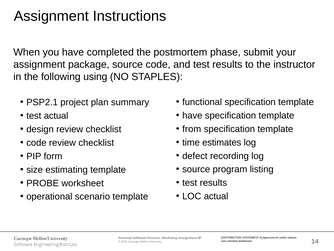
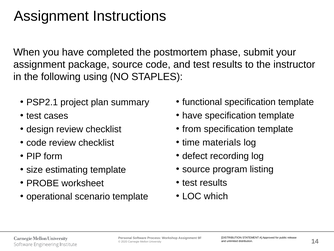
test actual: actual -> cases (56, 116)
estimates: estimates -> materials (222, 142)
LOC actual: actual -> which (216, 196)
